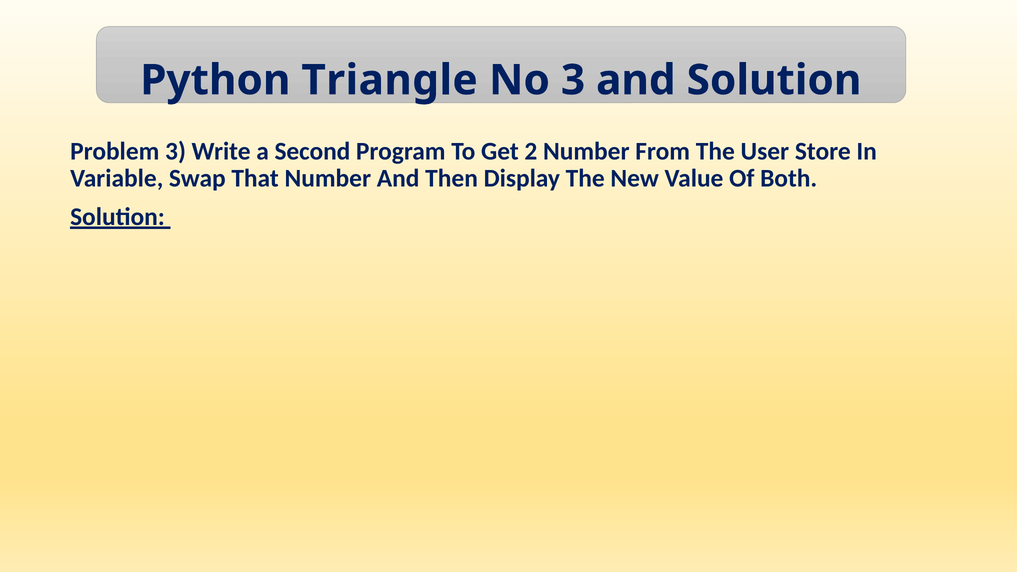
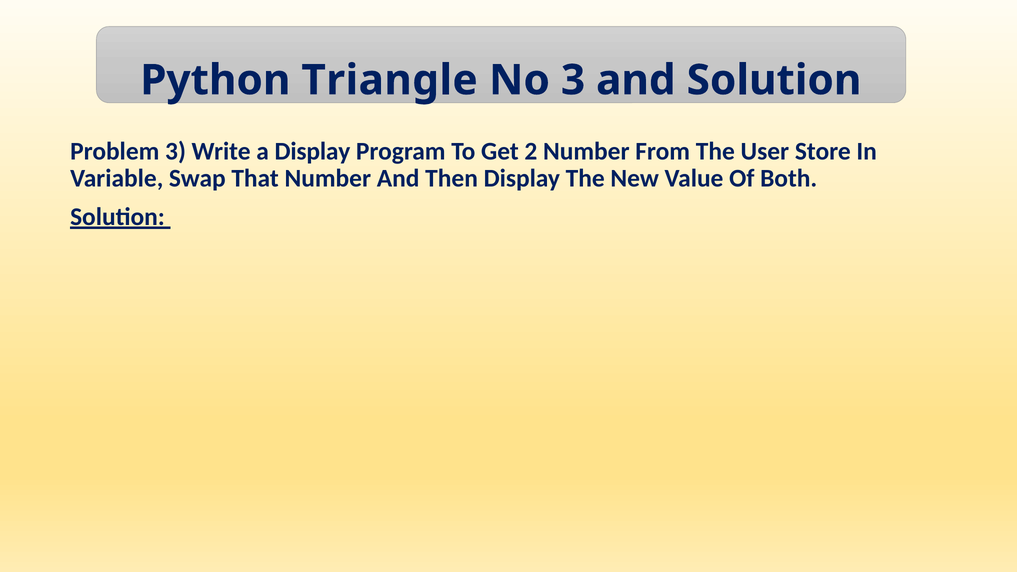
a Second: Second -> Display (312, 151)
